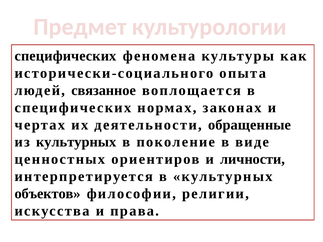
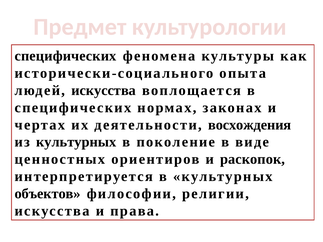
людей связанное: связанное -> искусства (104, 90)
обращенные: обращенные -> восхождения (250, 125)
личности: личности -> раскопок (253, 159)
